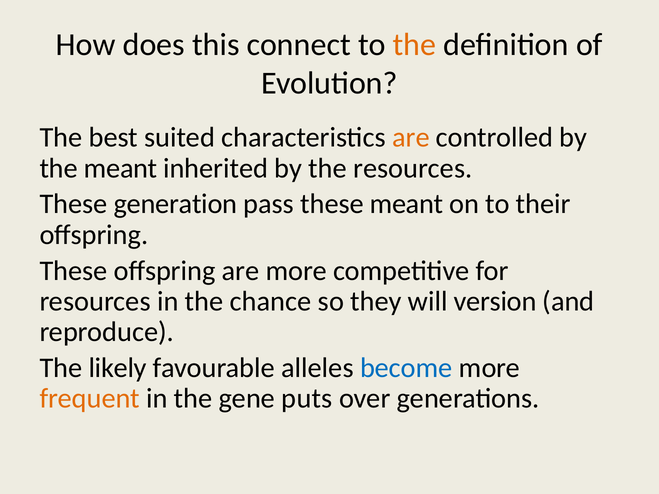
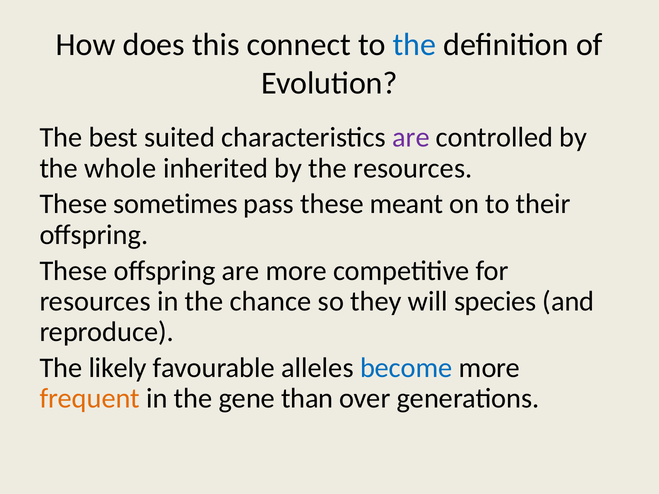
the colour: orange -> blue (414, 45)
are colour: orange -> purple (411, 138)
the meant: meant -> whole (120, 168)
generation: generation -> sometimes (176, 204)
version: version -> species (495, 302)
puts: puts -> than (307, 399)
